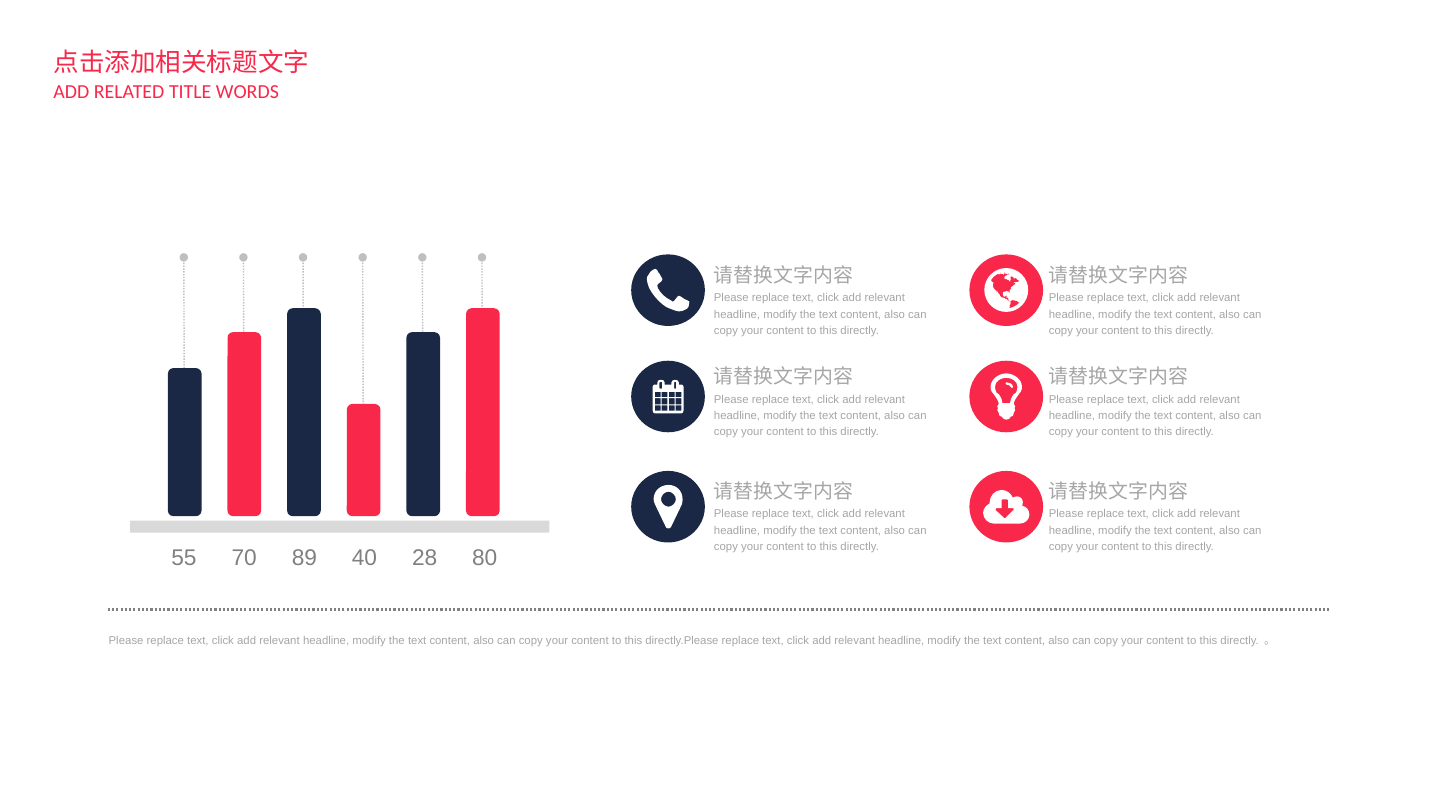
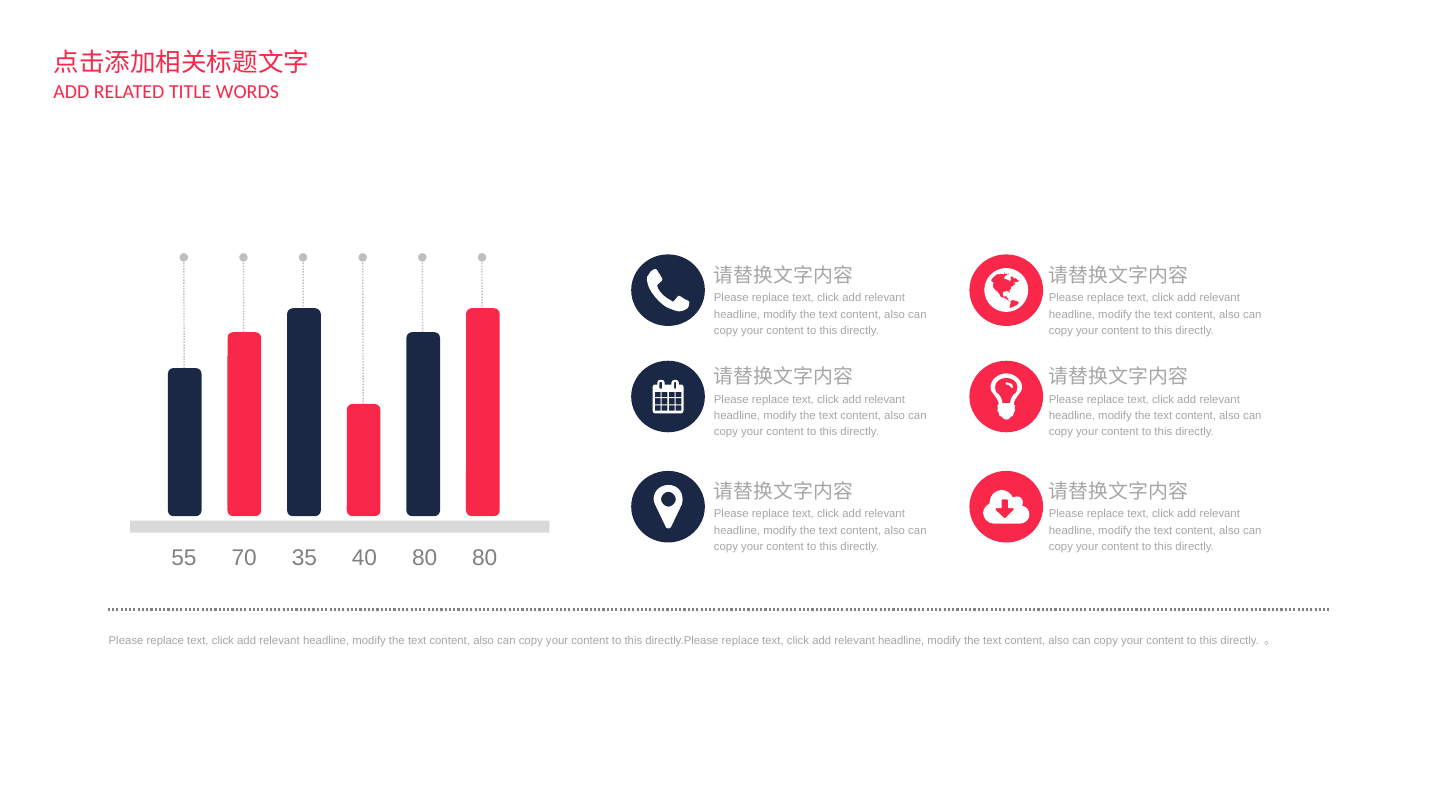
89: 89 -> 35 (304, 558)
40 28: 28 -> 80 (425, 558)
